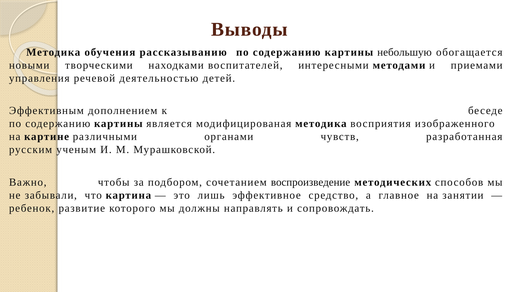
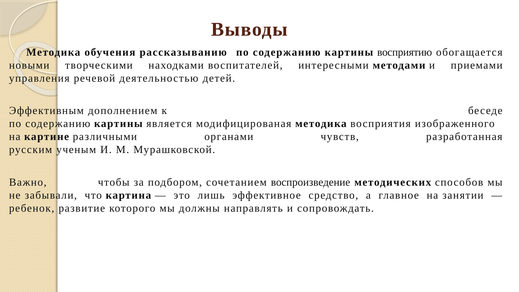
небольшую: небольшую -> восприятию (405, 52)
